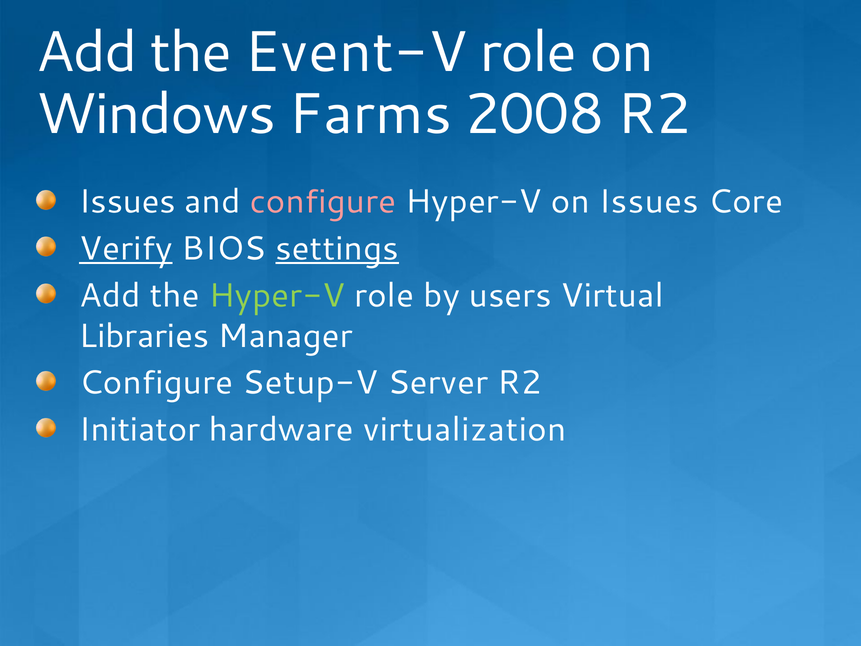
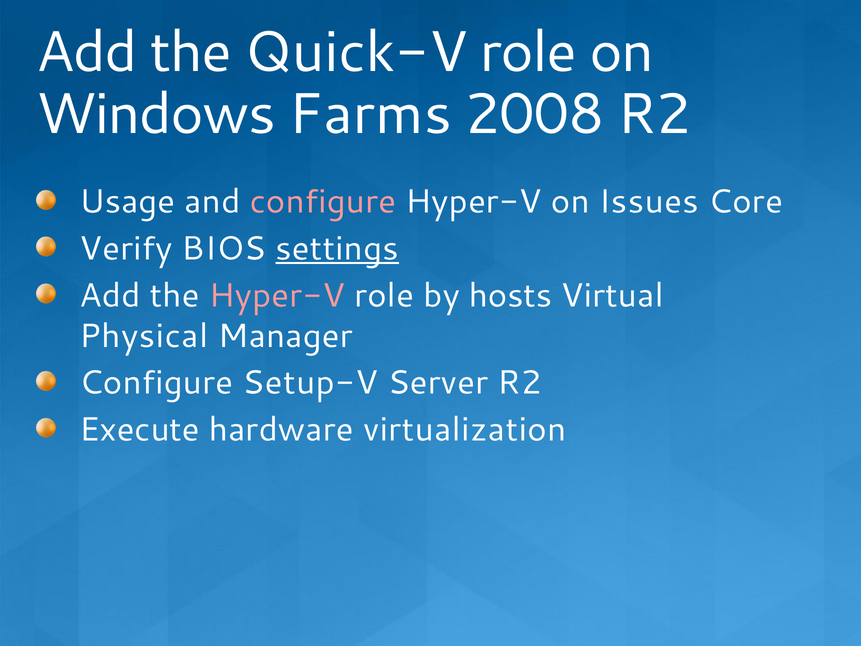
Event-V: Event-V -> Quick-V (356, 52)
Issues: Issues -> Usage (127, 202)
Verify underline: present -> none (126, 249)
Hyper-V colour: light green -> pink (277, 296)
users: users -> hosts (510, 296)
Libraries: Libraries -> Physical (144, 336)
Initiator: Initiator -> Execute (140, 430)
